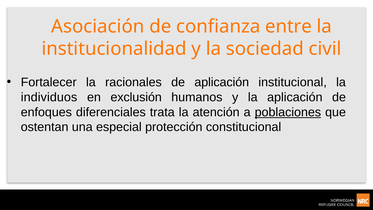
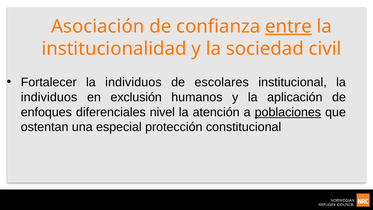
entre underline: none -> present (288, 26)
Fortalecer la racionales: racionales -> individuos (133, 82)
de aplicación: aplicación -> escolares (222, 82)
trata: trata -> nivel (162, 112)
